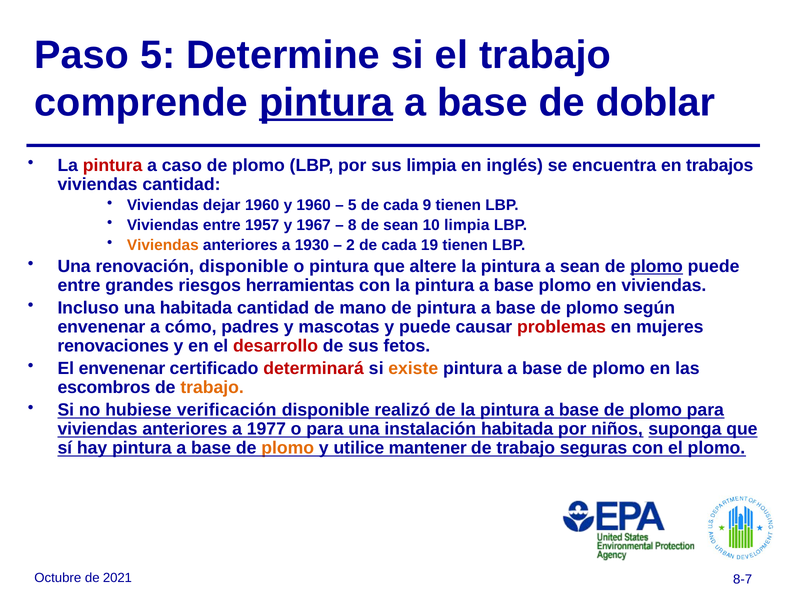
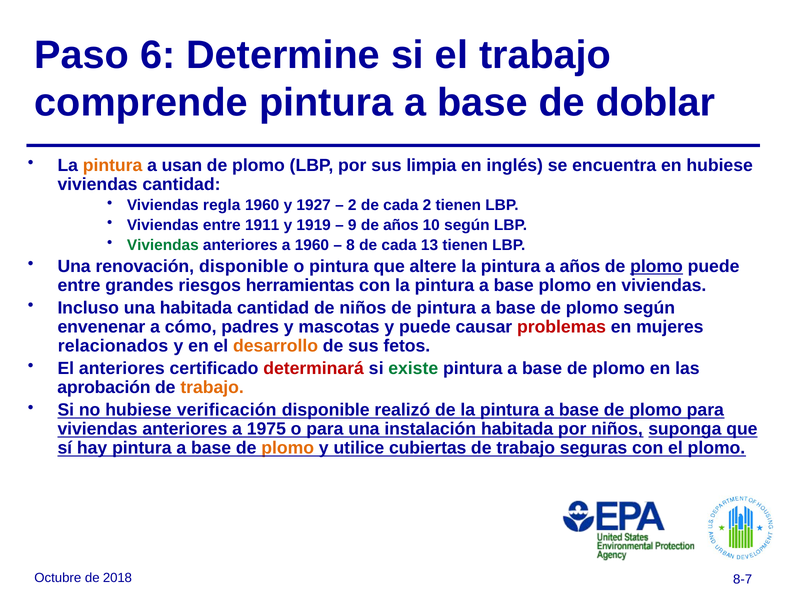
Paso 5: 5 -> 6 (158, 55)
pintura underline: present -> none (326, 103)
pintura colour: red -> orange (113, 165)
caso: caso -> usan (182, 165)
en trabajos: trabajos -> hubiese (720, 165)
dejar: dejar -> regla (222, 205)
y 1960: 1960 -> 1927 (314, 205)
5: 5 -> 2 (352, 205)
cada 9: 9 -> 2 (427, 205)
1957: 1957 -> 1911 (262, 225)
1967: 1967 -> 1919 (314, 225)
8: 8 -> 9 (352, 225)
de sean: sean -> años (401, 225)
10 limpia: limpia -> según (467, 225)
Viviendas colour: orange -> green (163, 245)
a 1930: 1930 -> 1960 (312, 245)
2: 2 -> 8 (351, 245)
19: 19 -> 13 (430, 245)
a sean: sean -> años (580, 266)
de mano: mano -> niños (363, 308)
renovaciones: renovaciones -> relacionados (113, 346)
desarrollo colour: red -> orange (276, 346)
El envenenar: envenenar -> anteriores (122, 368)
existe colour: orange -> green (413, 368)
escombros: escombros -> aprobación (104, 387)
1977: 1977 -> 1975 (266, 429)
mantener: mantener -> cubiertas (428, 448)
2021: 2021 -> 2018 (117, 577)
